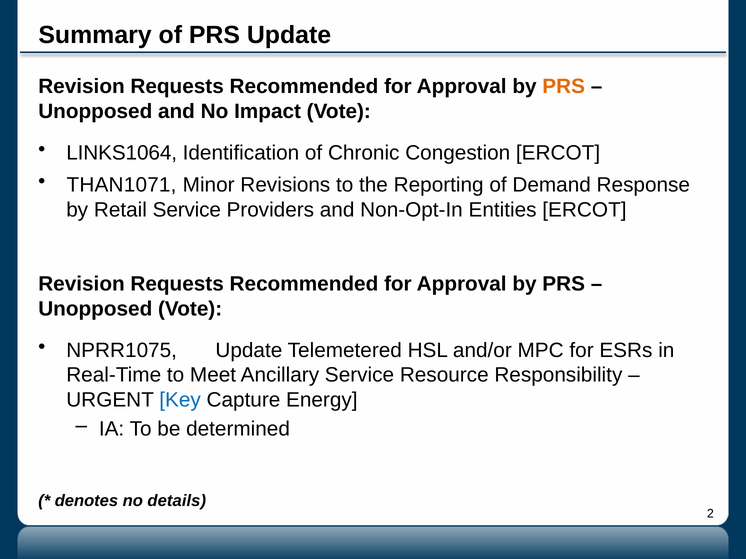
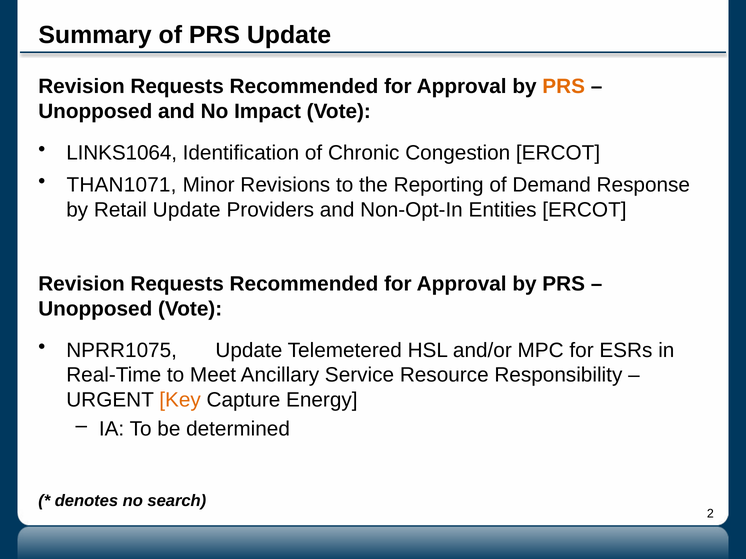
Retail Service: Service -> Update (187, 210)
Key colour: blue -> orange (180, 400)
details: details -> search (177, 501)
